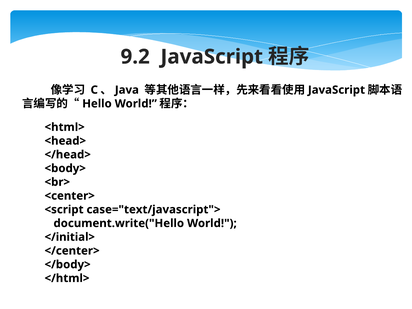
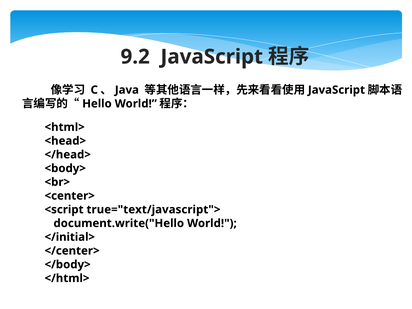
case="text/javascript">: case="text/javascript"> -> true="text/javascript"> (153, 210)
